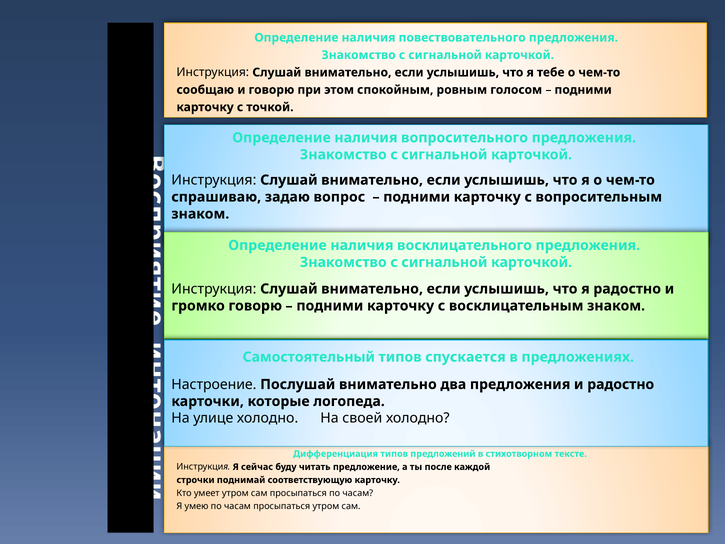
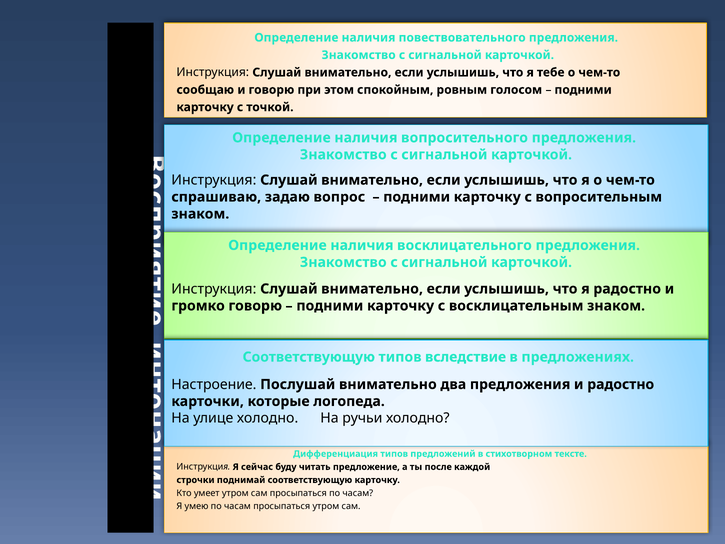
Самостоятельный: Самостоятельный -> Соответствующую (309, 357)
спускается: спускается -> вследствие (466, 357)
своей: своей -> ручьи (362, 418)
